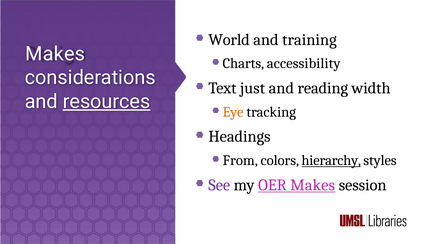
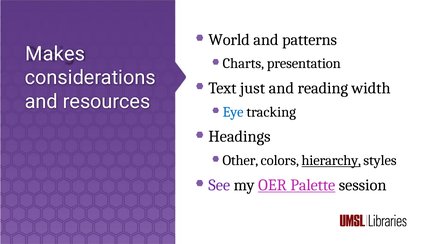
training: training -> patterns (310, 40)
accessibility: accessibility -> presentation (304, 64)
resources underline: present -> none (107, 102)
Eye colour: orange -> blue (233, 112)
From: From -> Other (240, 161)
OER Makes: Makes -> Palette (313, 186)
